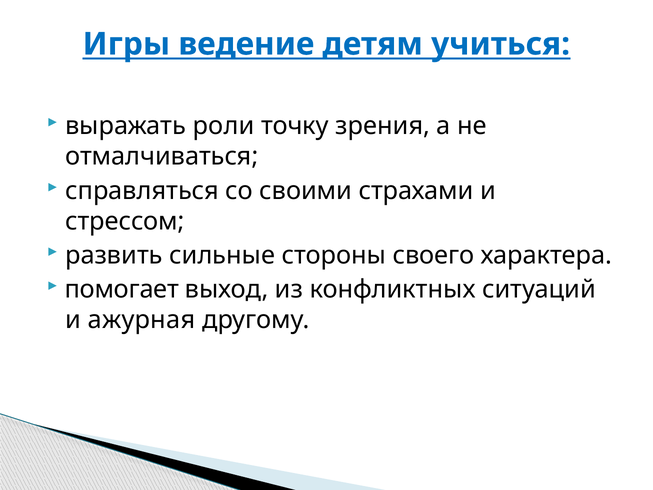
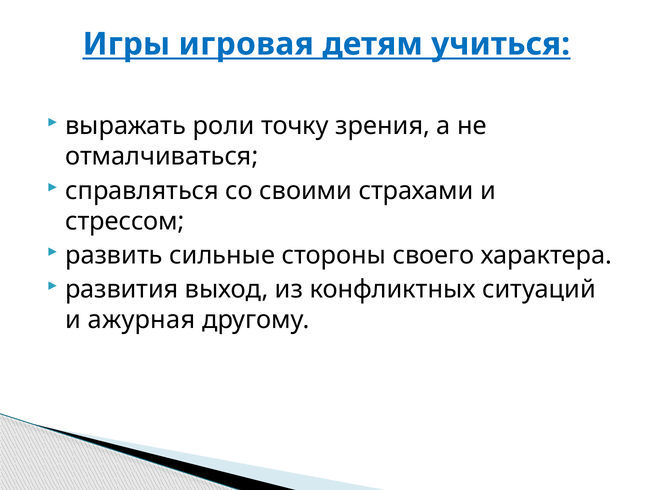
ведение: ведение -> игровая (246, 44)
помогает: помогает -> развития (122, 289)
